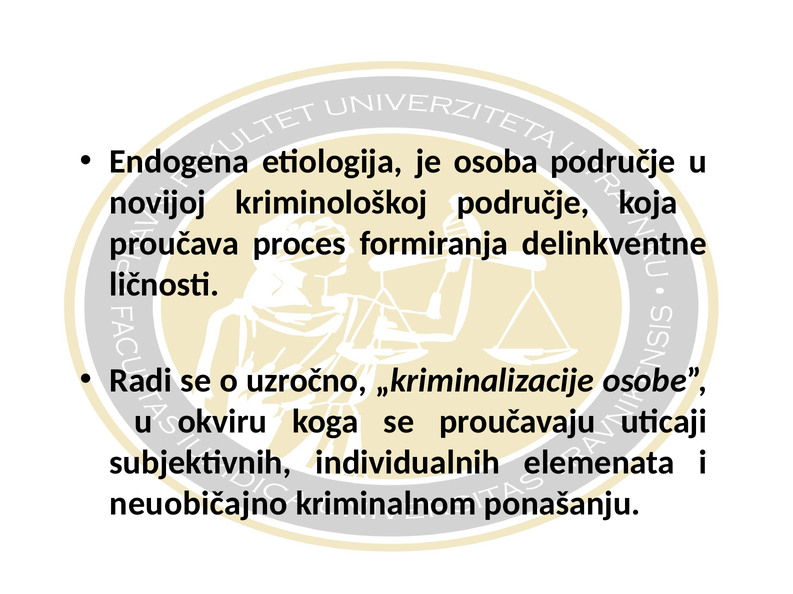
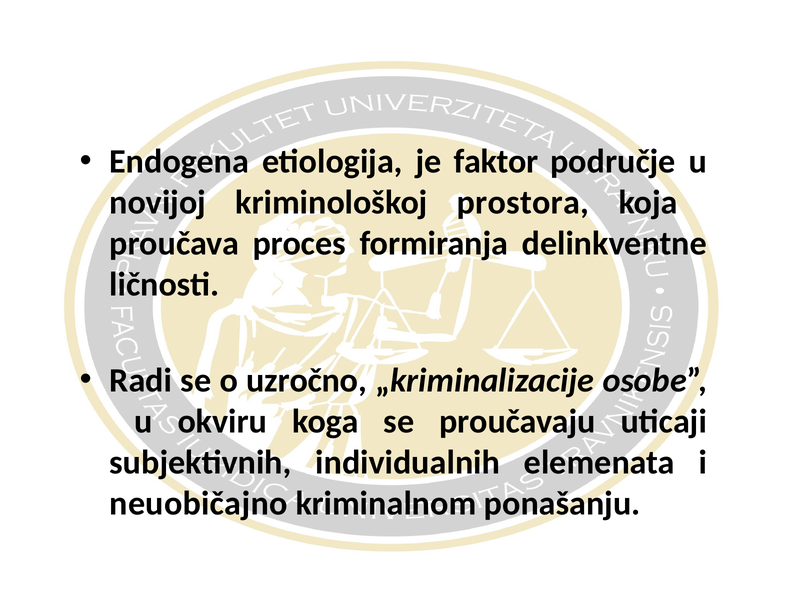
osoba: osoba -> faktor (496, 162)
kriminološkoj područje: područje -> prostora (523, 203)
